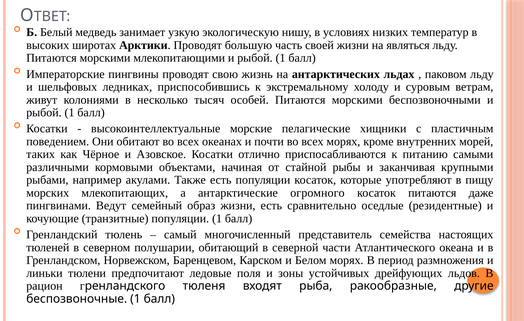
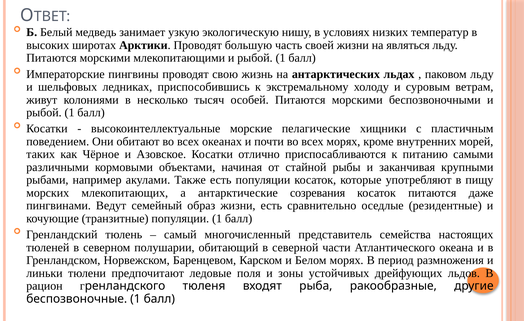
огромного: огромного -> созревания (318, 193)
